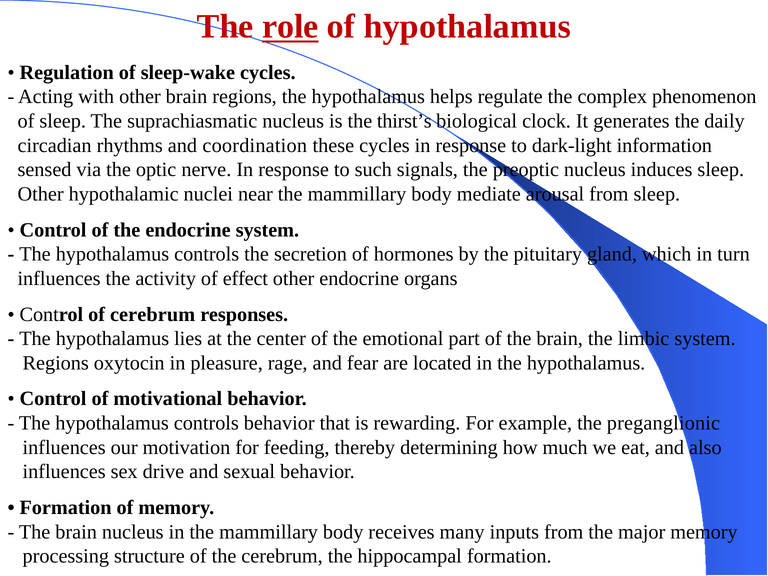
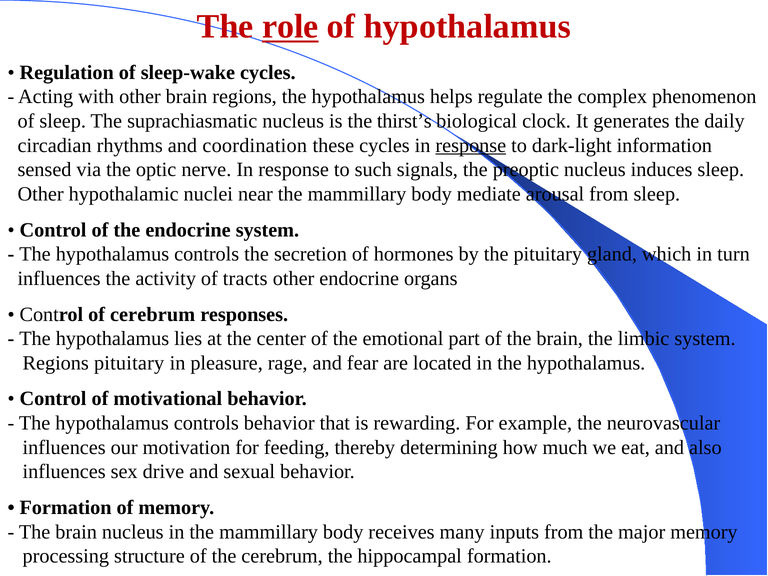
response underline: none -> present (471, 145)
effect: effect -> tracts (245, 278)
Regions oxytocin: oxytocin -> pituitary (129, 363)
preganglionic: preganglionic -> neurovascular (664, 423)
